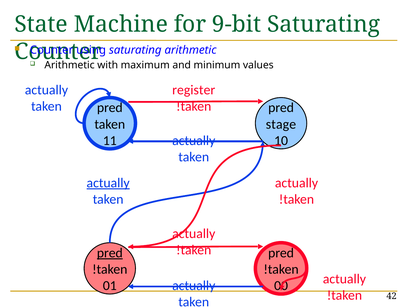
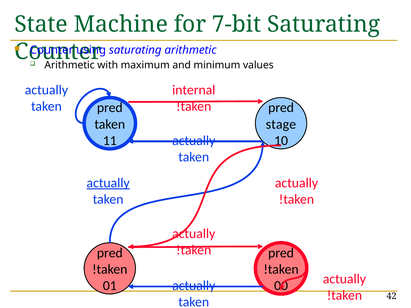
9-bit: 9-bit -> 7-bit (237, 24)
register: register -> internal (194, 90)
pred underline: present -> none (110, 253)
